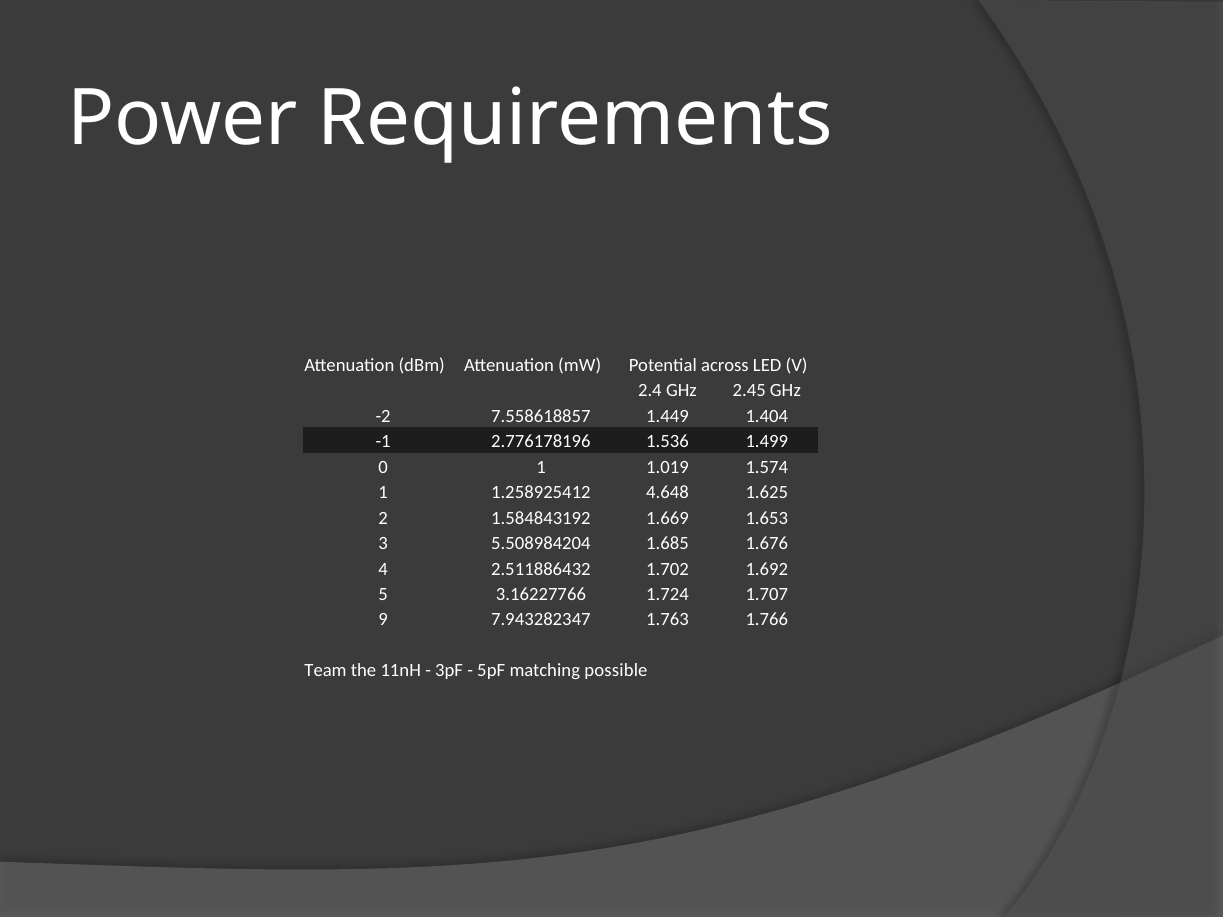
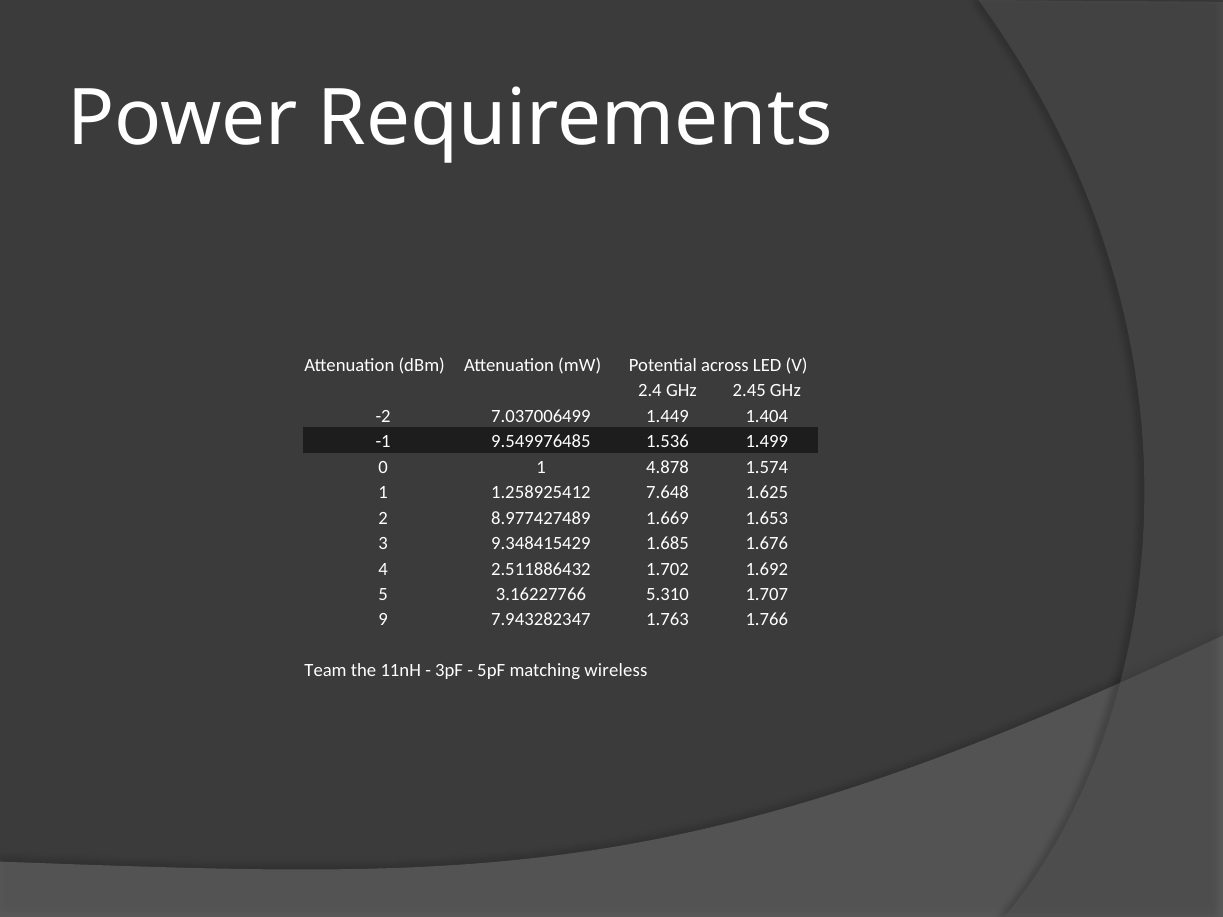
7.558618857: 7.558618857 -> 7.037006499 (541, 416)
2.776178196: 2.776178196 -> 9.549976485 (541, 442)
1.019: 1.019 -> 4.878 (668, 467)
4.648: 4.648 -> 7.648 (668, 493)
1.584843192: 1.584843192 -> 8.977427489 (541, 518)
5.508984204: 5.508984204 -> 9.348415429 (541, 544)
1.724: 1.724 -> 5.310 (668, 595)
possible: possible -> wireless (616, 671)
